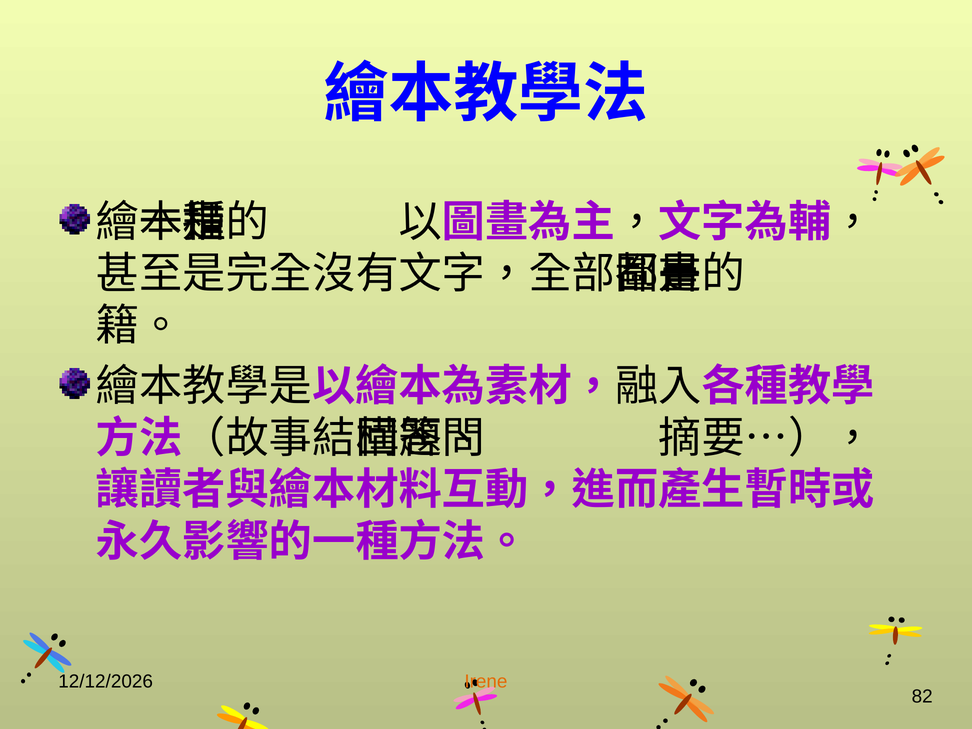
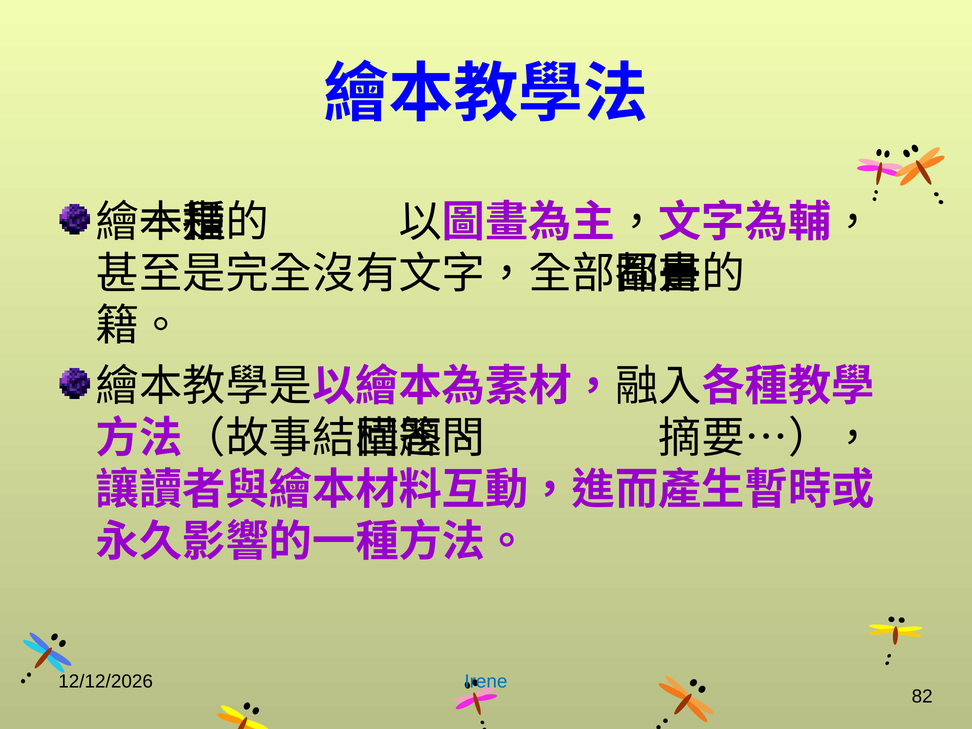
Irene colour: orange -> blue (486, 681)
